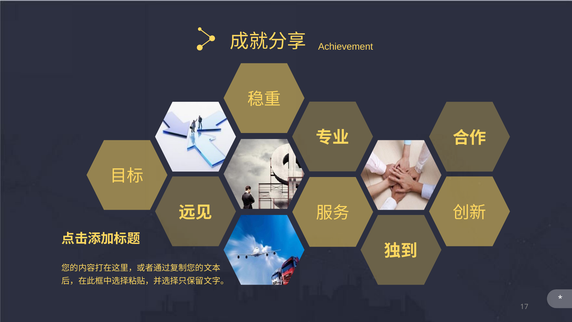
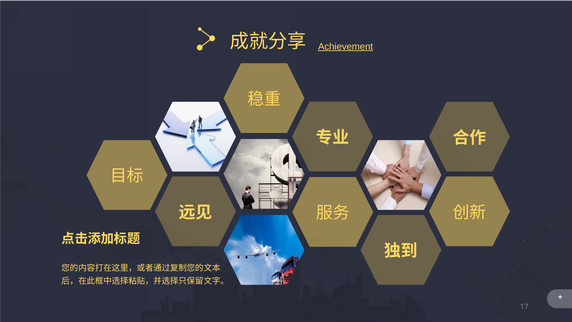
Achievement underline: none -> present (346, 47)
